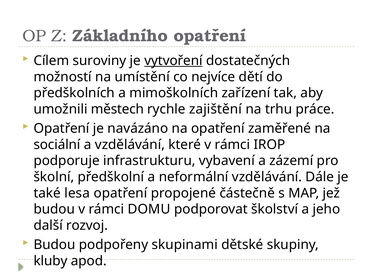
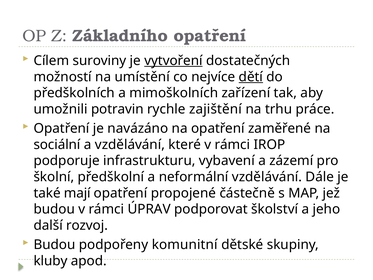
dětí underline: none -> present (251, 77)
městech: městech -> potravin (117, 109)
lesa: lesa -> mají (77, 193)
DOMU: DOMU -> ÚPRAV (149, 209)
skupinami: skupinami -> komunitní (185, 245)
